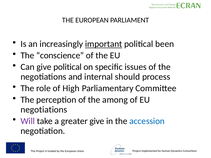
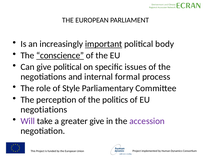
been: been -> body (165, 44)
conscience underline: none -> present (60, 56)
should: should -> formal (128, 77)
High: High -> Style (71, 88)
among: among -> politics (115, 100)
accession colour: blue -> purple (147, 121)
